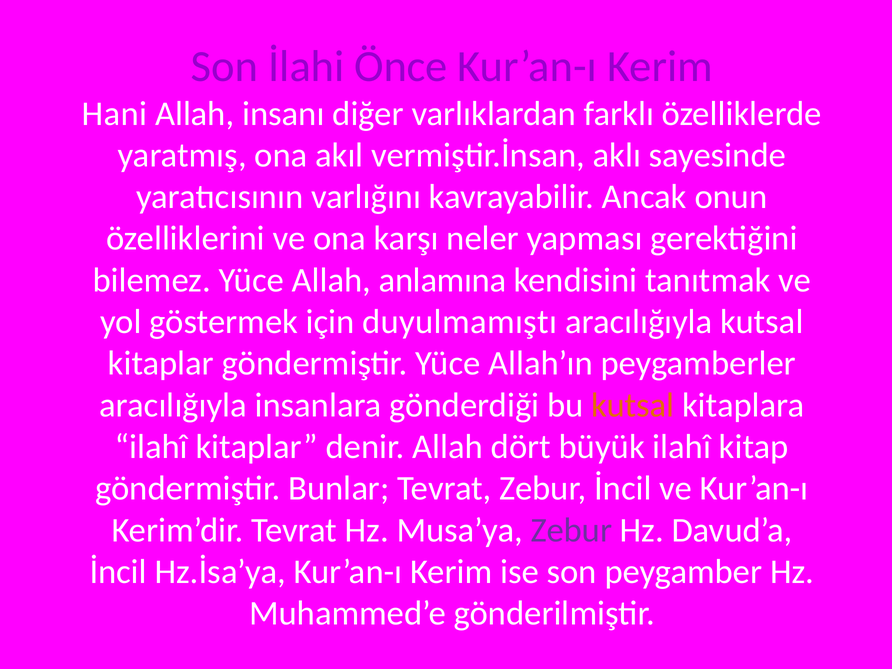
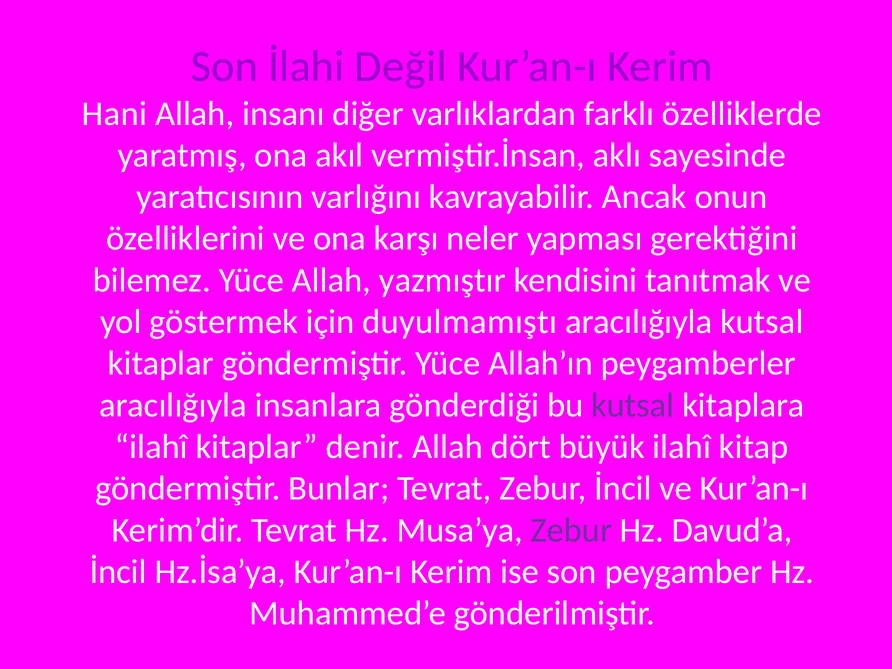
Önce: Önce -> Değil (401, 67)
anlamına: anlamına -> yazmıştır (442, 280)
kutsal colour: orange -> purple (633, 405)
